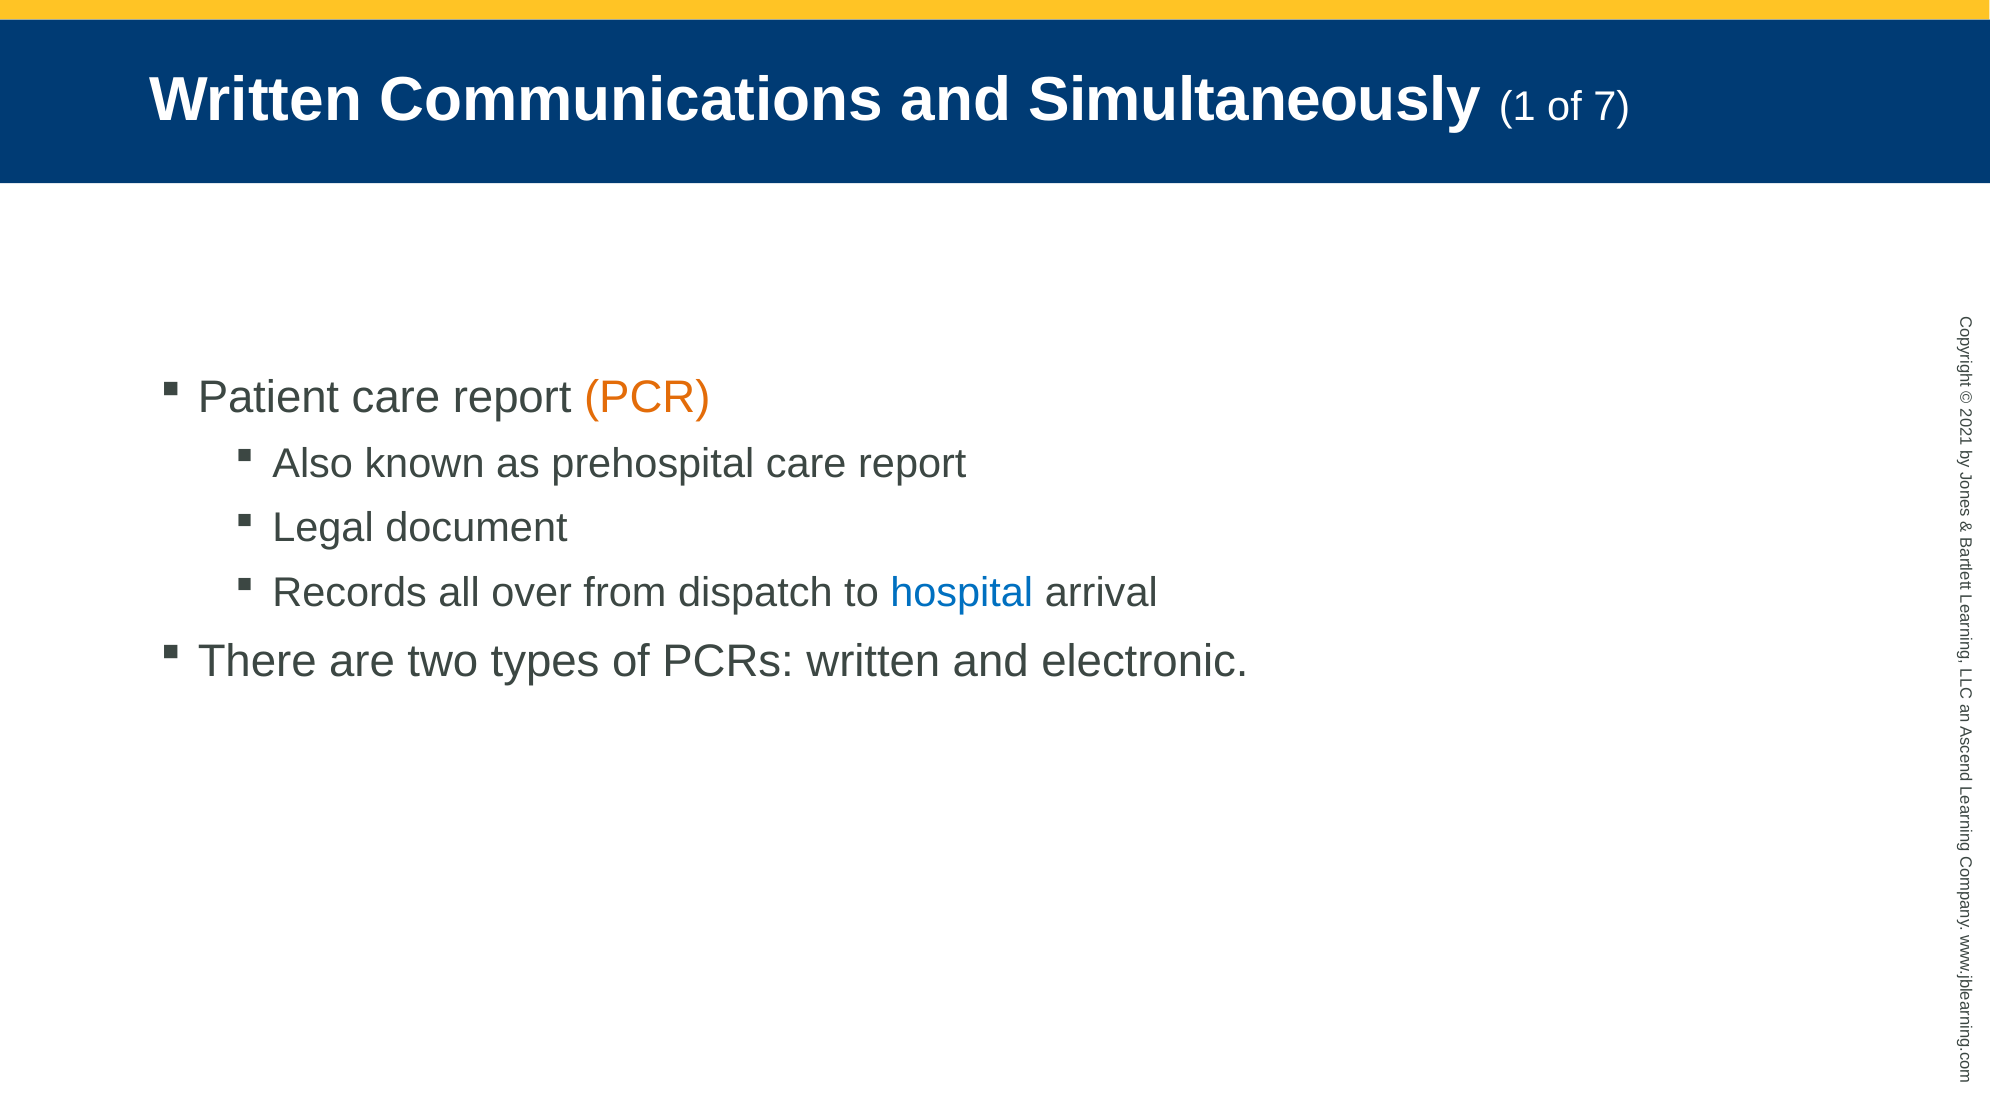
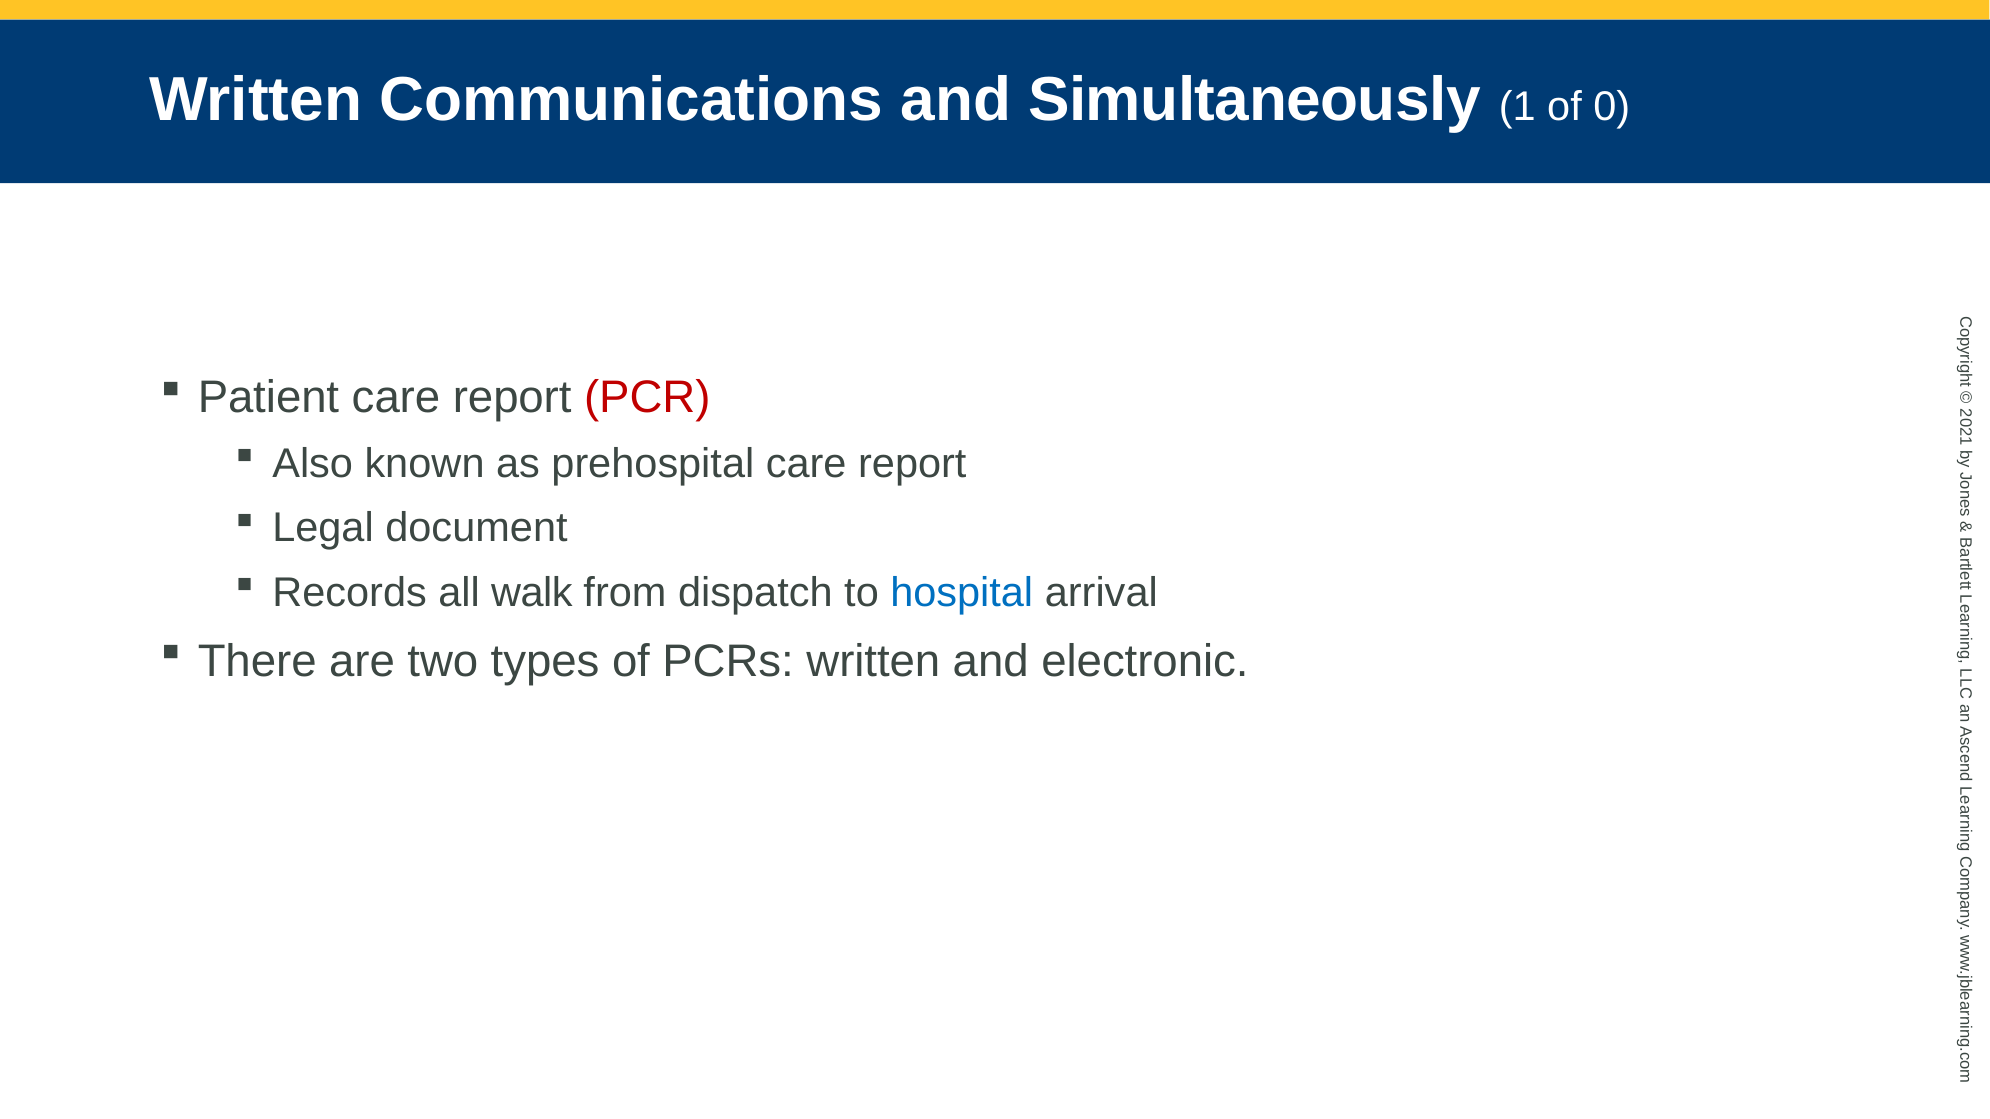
of 7: 7 -> 0 (1612, 107)
PCR colour: orange -> red (647, 398)
over: over -> walk (532, 593)
